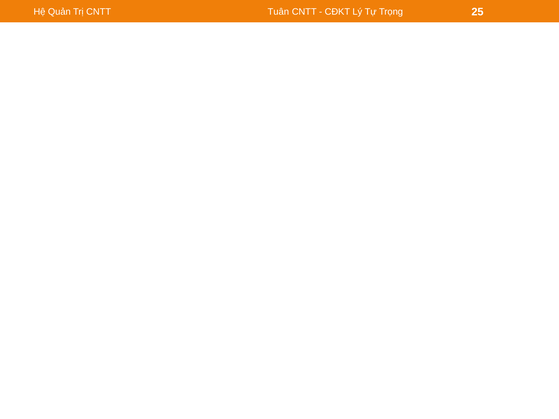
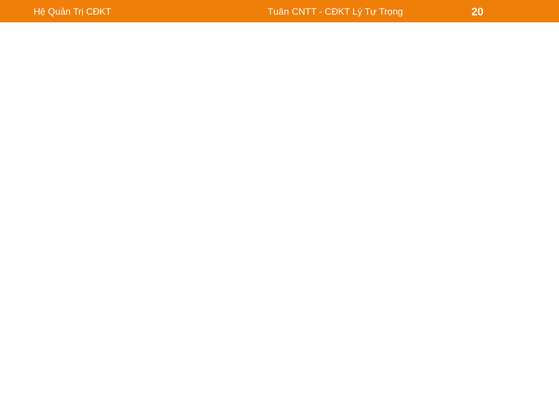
Trị CNTT: CNTT -> CĐKT (99, 12)
25: 25 -> 20 (477, 12)
